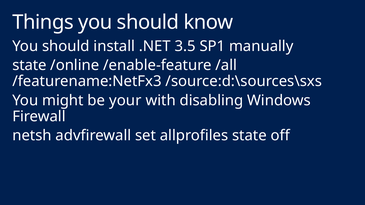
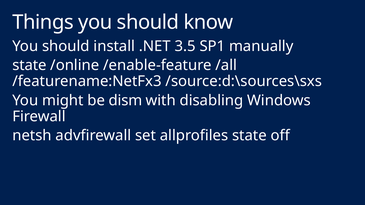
your: your -> dism (125, 101)
